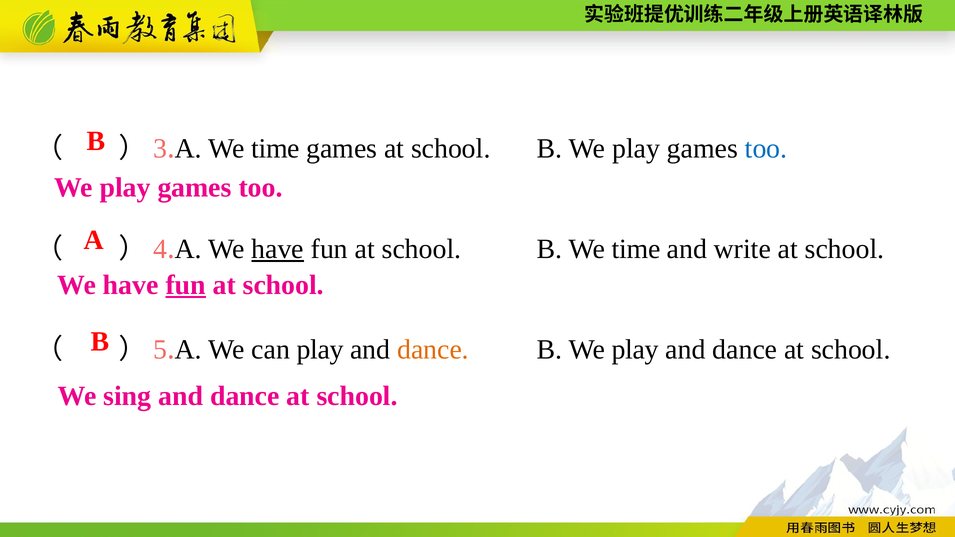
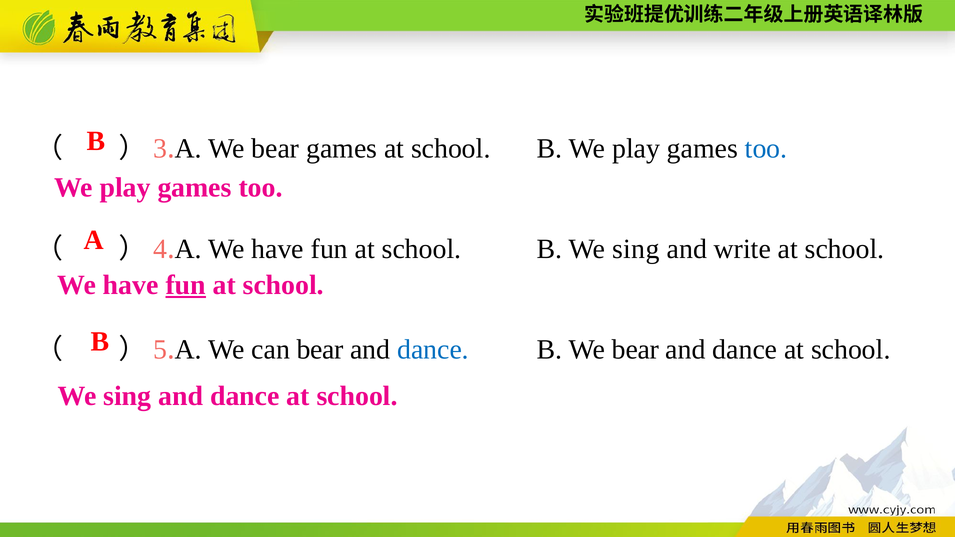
A We time: time -> bear (275, 149)
have underline: present -> none (278, 249)
B We time: time -> sing (636, 249)
can play: play -> bear (320, 350)
dance colour: orange -> blue (433, 350)
play: play -> bear (635, 350)
